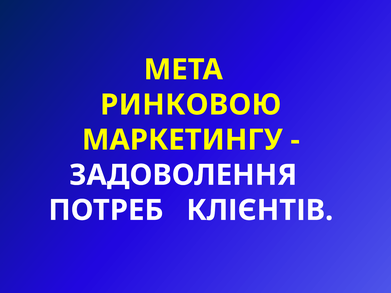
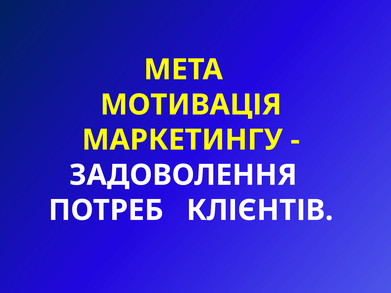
РИНКОВОЮ: РИНКОВОЮ -> МОТИВАЦІЯ (191, 105)
